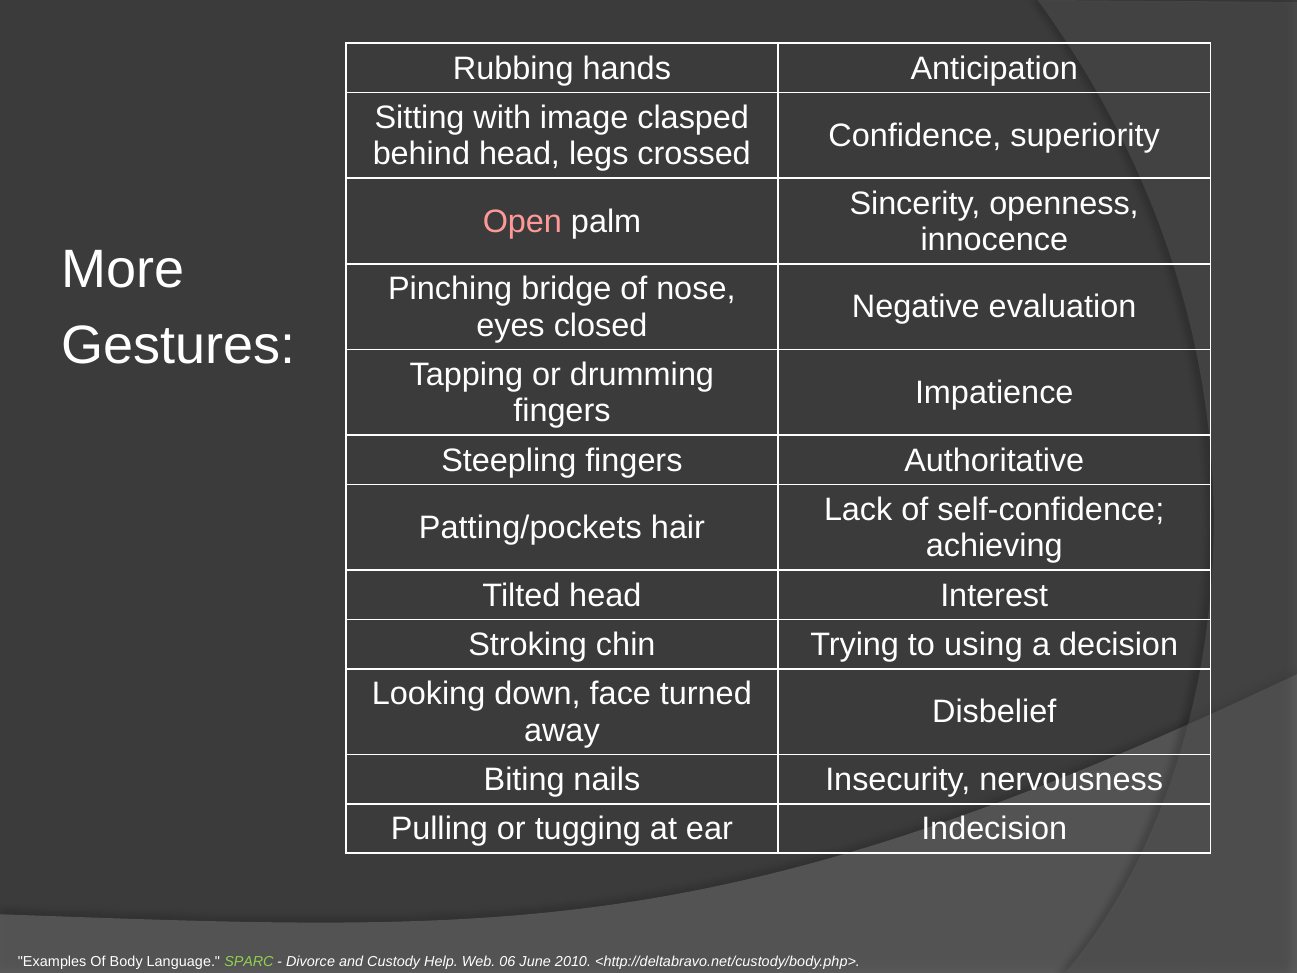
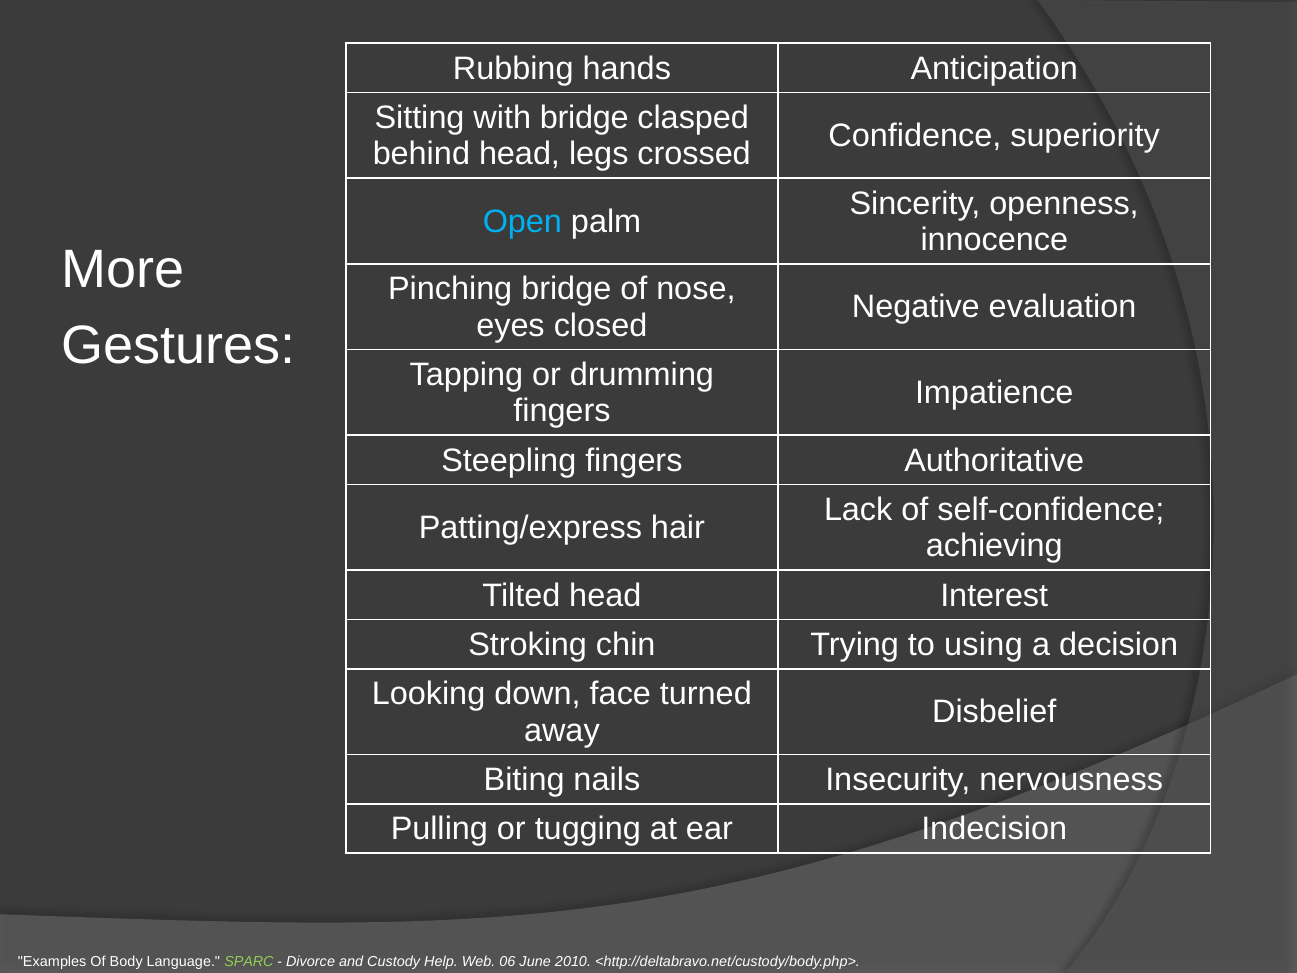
with image: image -> bridge (584, 118)
Open colour: pink -> light blue (522, 222)
Patting/pockets: Patting/pockets -> Patting/express (530, 528)
